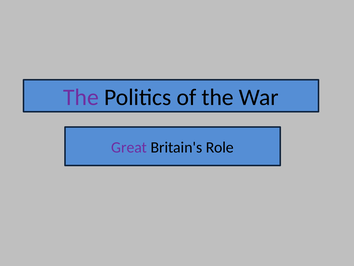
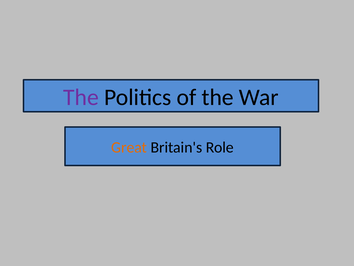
Great colour: purple -> orange (129, 147)
